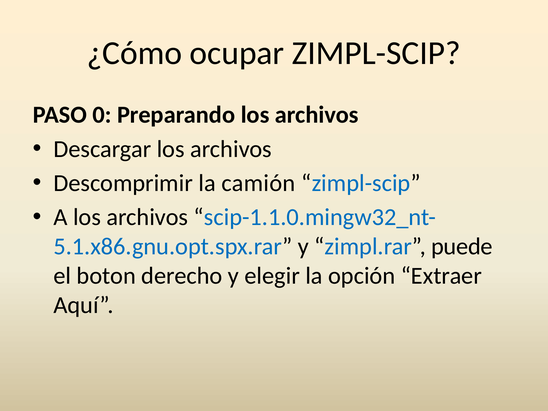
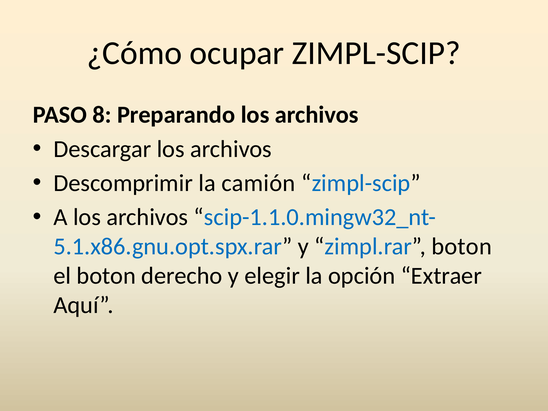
0: 0 -> 8 (102, 115)
zimpl.rar puede: puede -> boton (462, 247)
